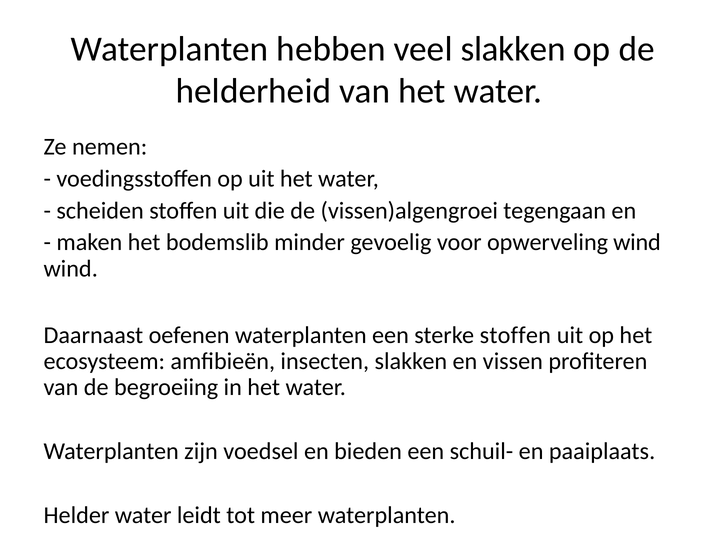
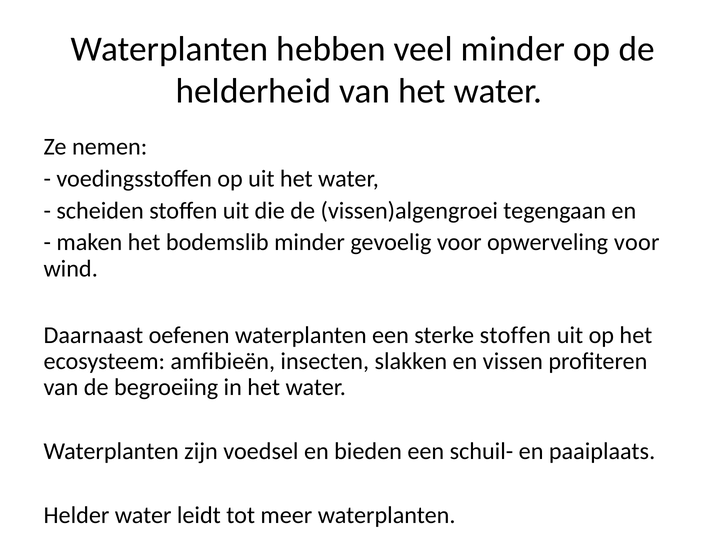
veel slakken: slakken -> minder (513, 49)
opwerveling wind: wind -> voor (637, 243)
